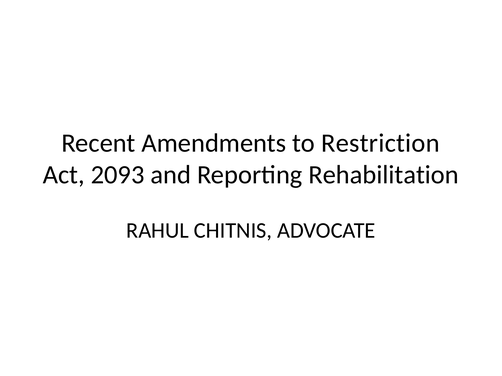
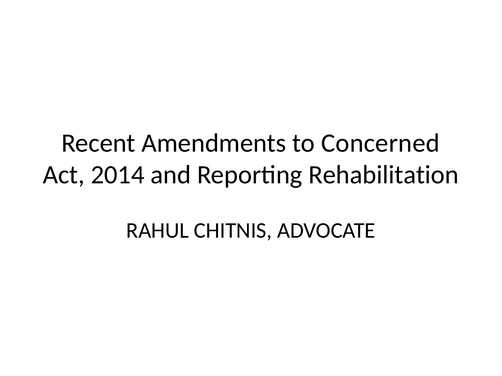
Restriction: Restriction -> Concerned (380, 143)
2093: 2093 -> 2014 (118, 175)
